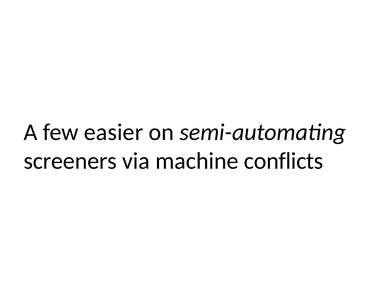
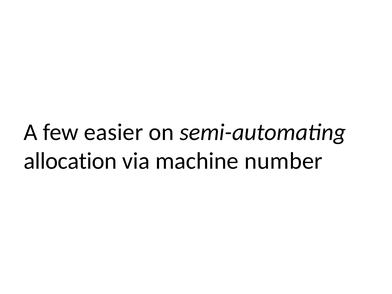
screeners: screeners -> allocation (70, 161)
conflicts: conflicts -> number (283, 161)
